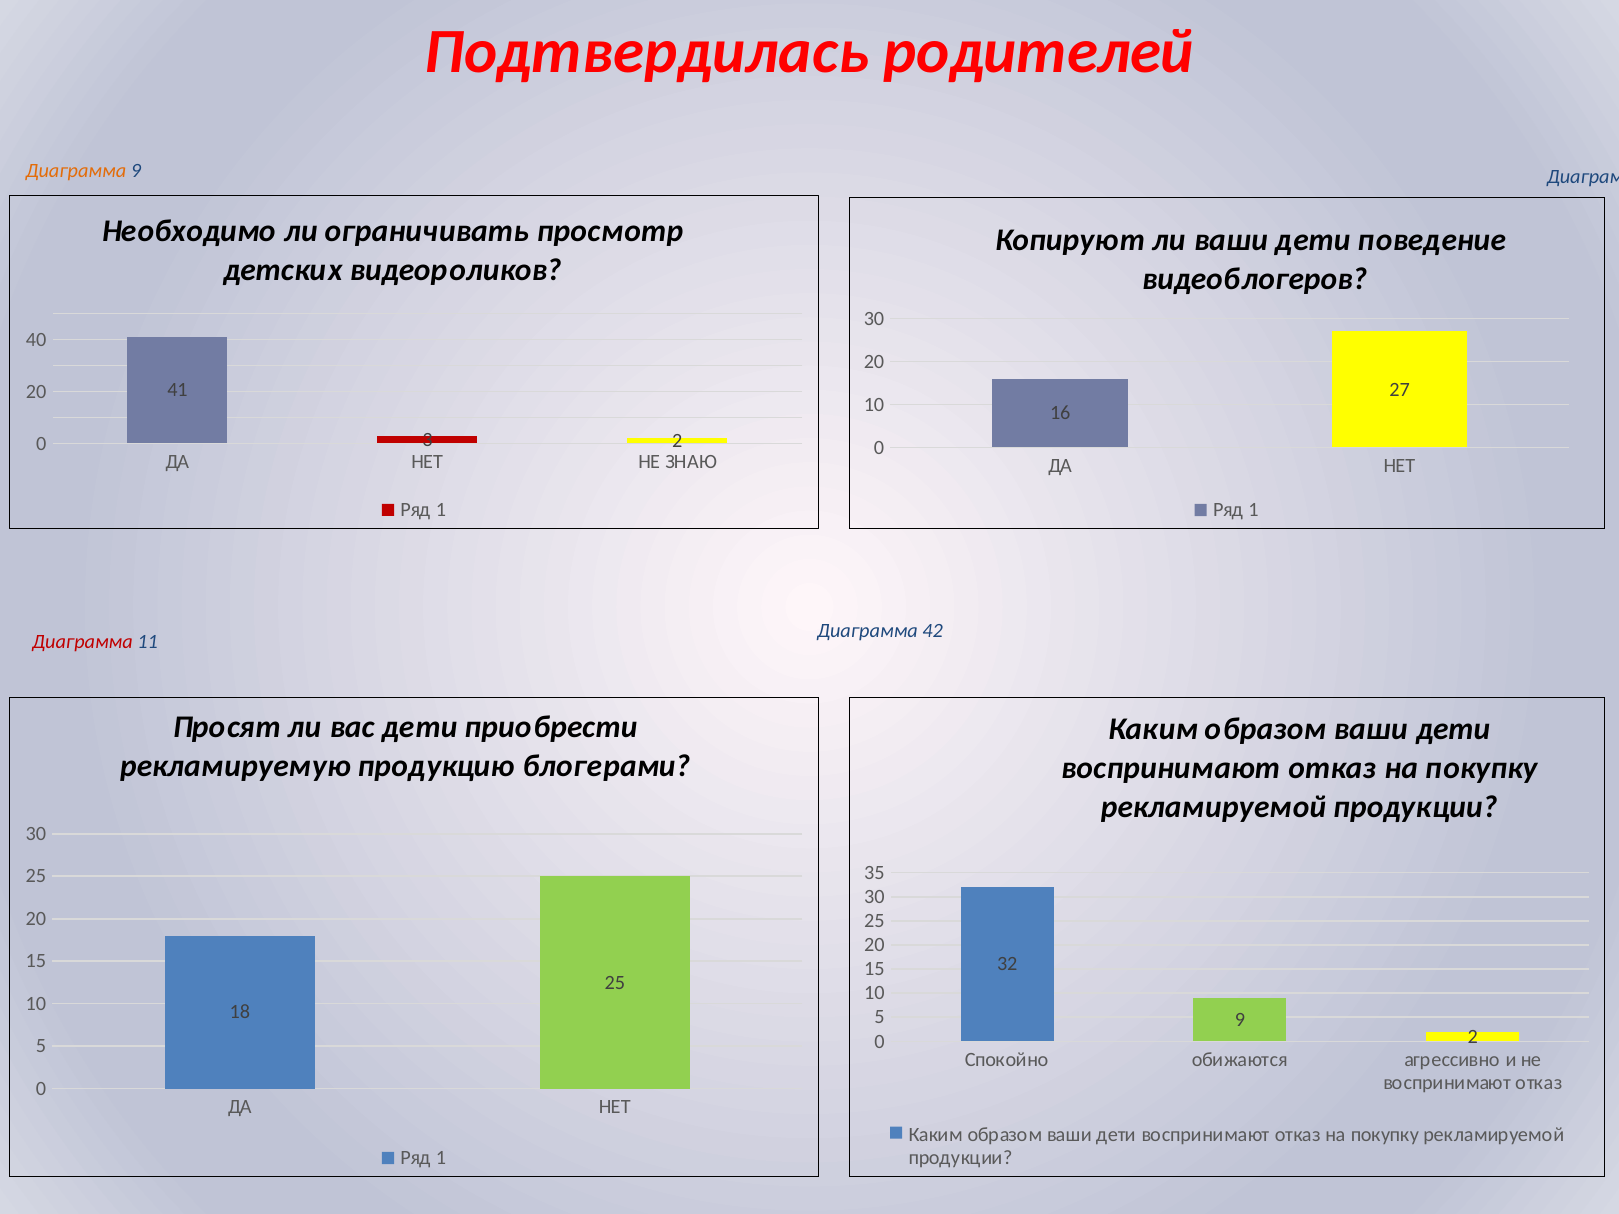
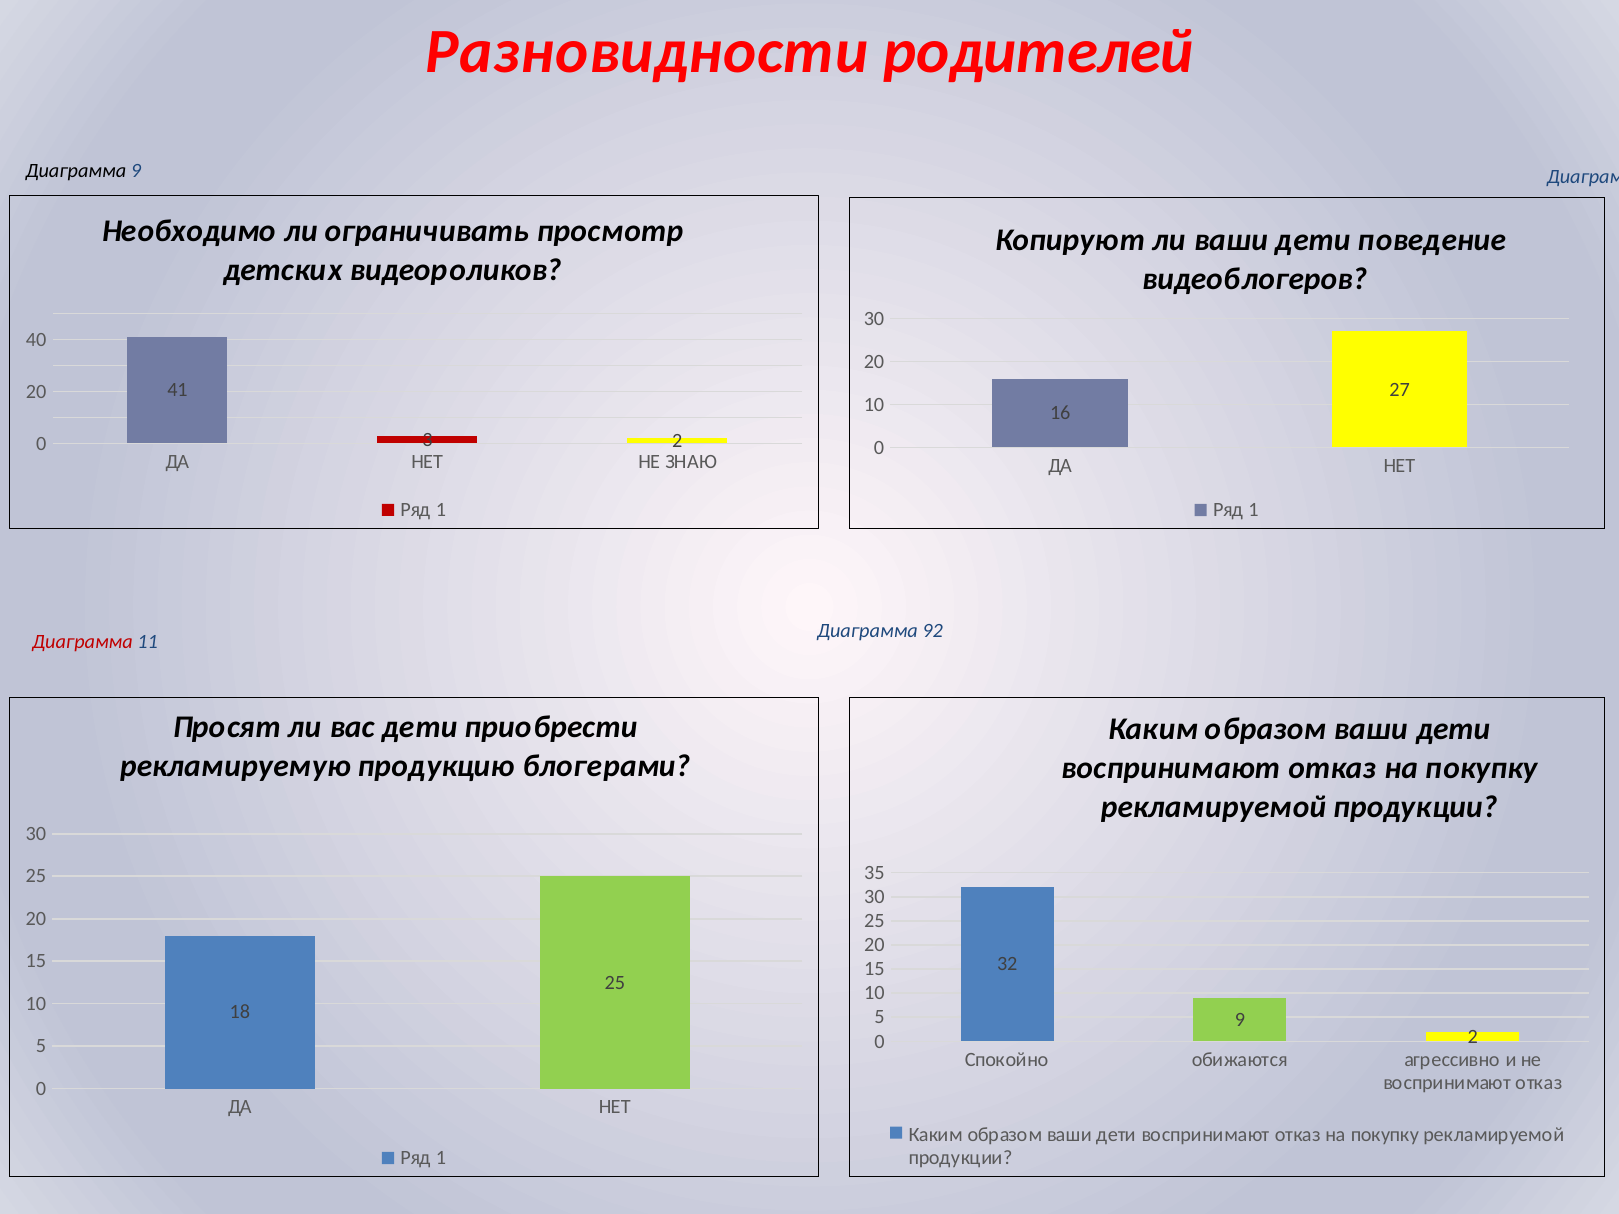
Подтвердилась: Подтвердилась -> Разновидности (647, 51)
Диаграмма colour: orange -> black (76, 171)
42: 42 -> 92 (933, 631)
